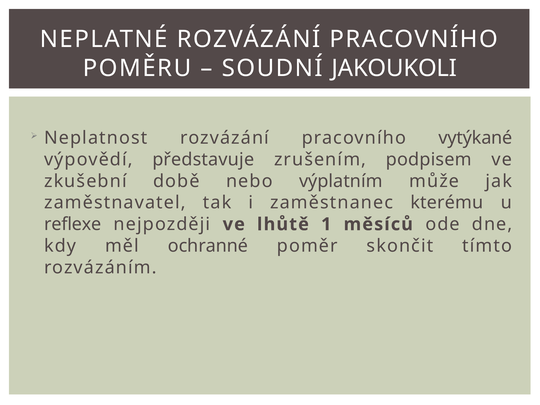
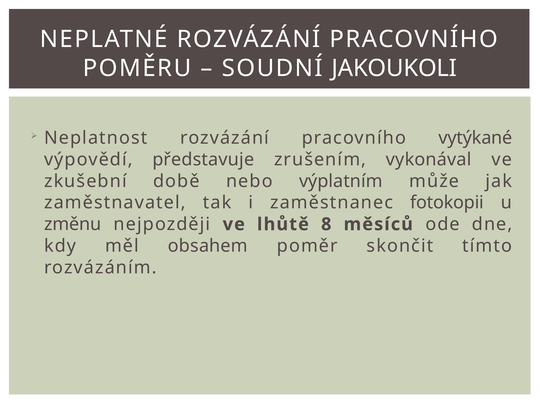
podpisem: podpisem -> vykonával (429, 159)
kterému: kterému -> fotokopii (447, 203)
reflexe: reflexe -> změnu (73, 224)
1: 1 -> 8 (326, 224)
ochranné: ochranné -> obsahem (208, 246)
